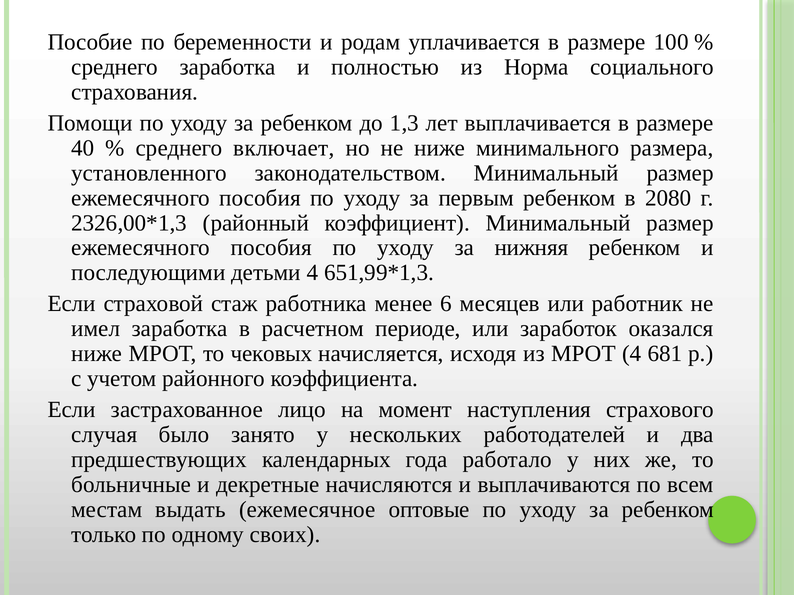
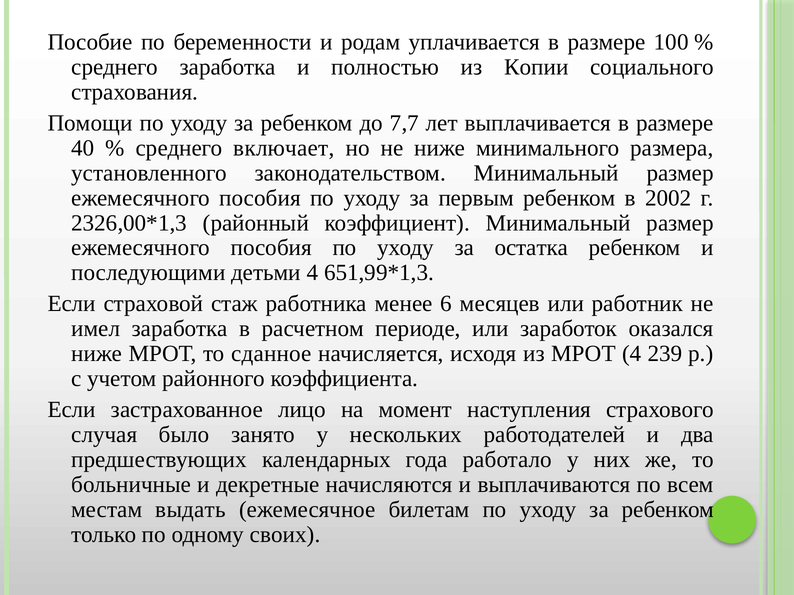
Норма: Норма -> Копии (536, 67)
1,3: 1,3 -> 7,7 (404, 123)
2080: 2080 -> 2002 (668, 198)
нижняя: нижняя -> остатка (531, 248)
чековых: чековых -> сданное (271, 354)
681: 681 -> 239 (665, 354)
оптовые: оптовые -> билетам (429, 510)
